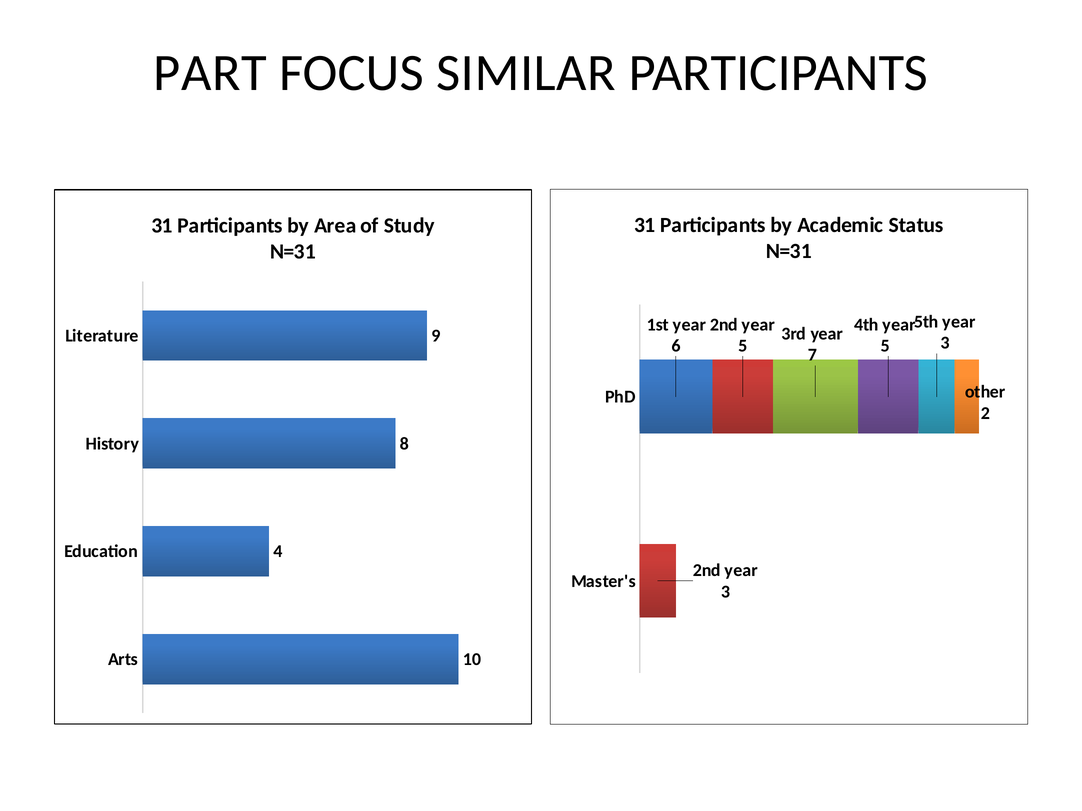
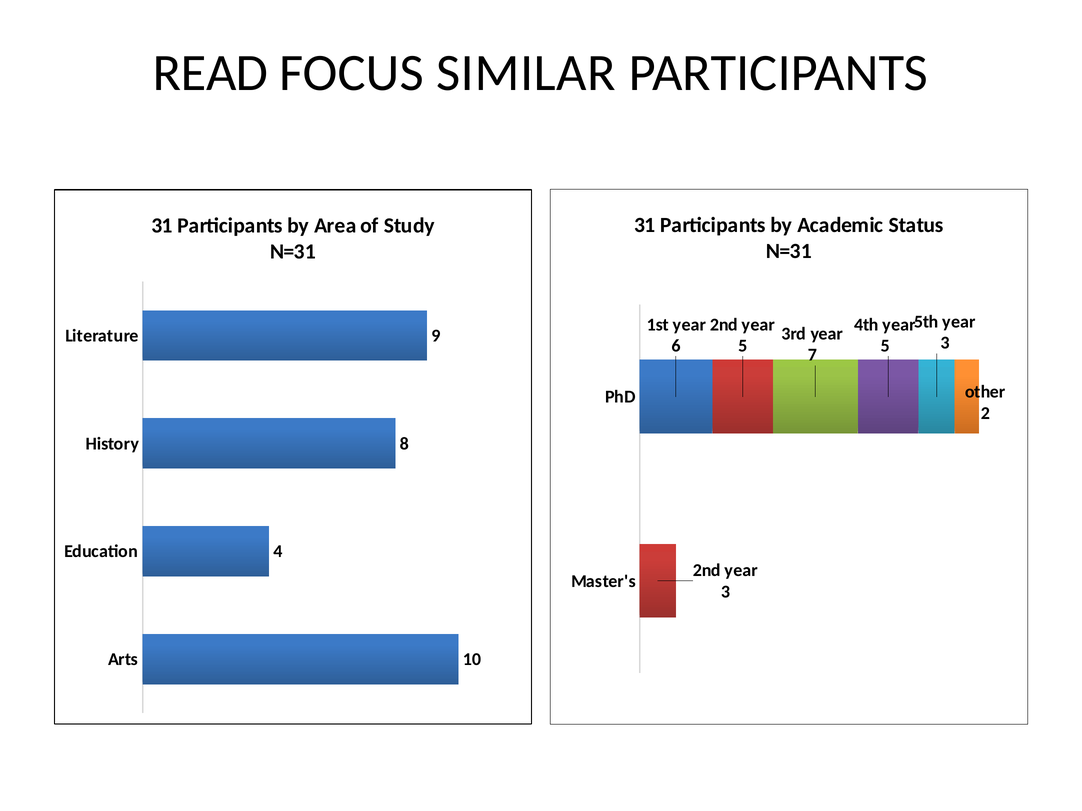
PART: PART -> READ (211, 73)
